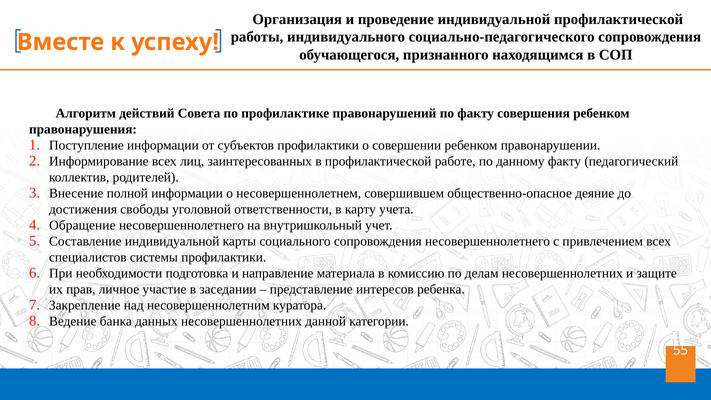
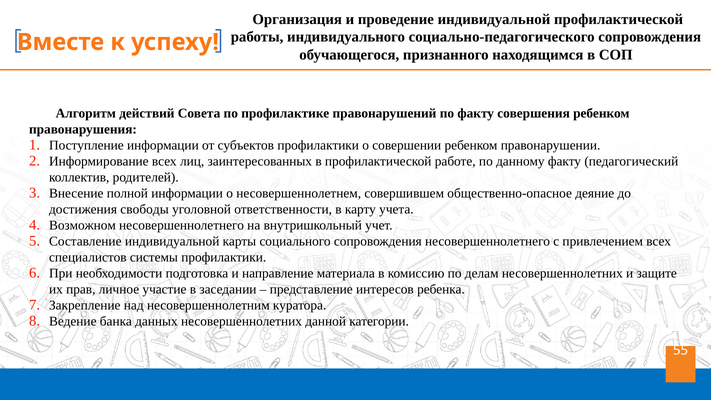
Обращение: Обращение -> Возможном (82, 225)
